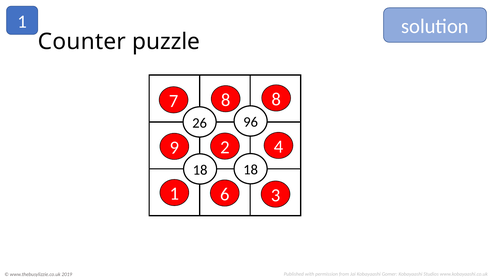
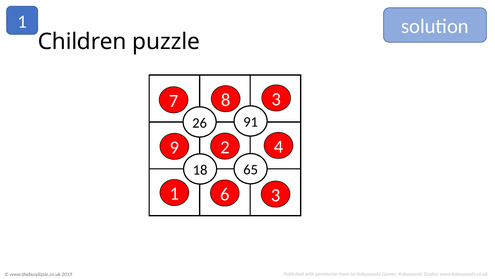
Counter: Counter -> Children (82, 42)
7 8: 8 -> 3 (276, 99)
96: 96 -> 91 (251, 122)
18 18: 18 -> 65 (251, 169)
